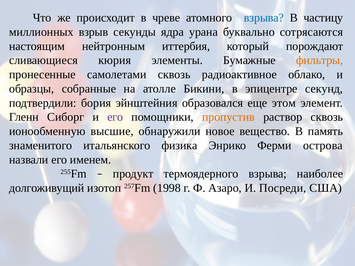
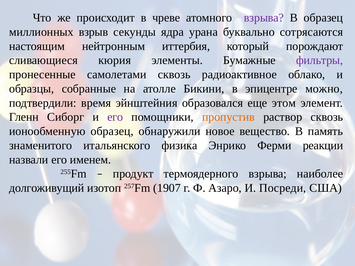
взрыва colour: blue -> purple (264, 18)
В частицу: частицу -> образец (323, 18)
фильтры colour: orange -> purple (320, 60)
секунд: секунд -> можно (324, 89)
бория: бория -> время (96, 103)
ионообменную высшие: высшие -> образец (112, 131)
острова: острова -> реакции (323, 146)
1998: 1998 -> 1907 (167, 188)
